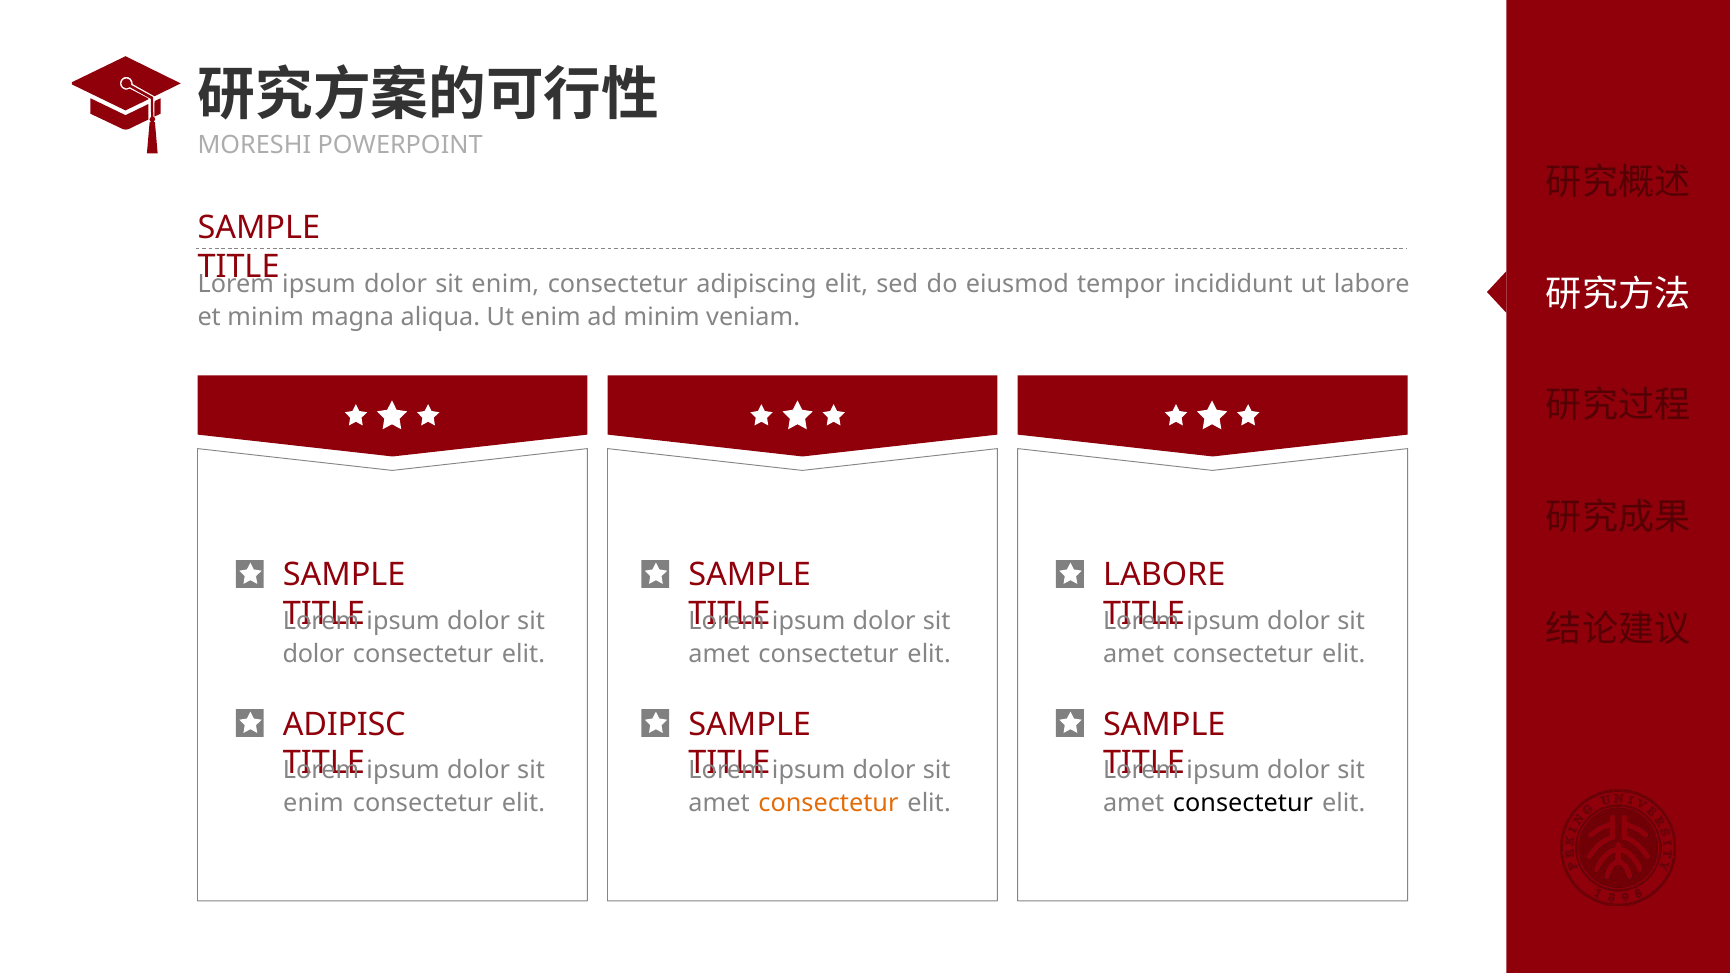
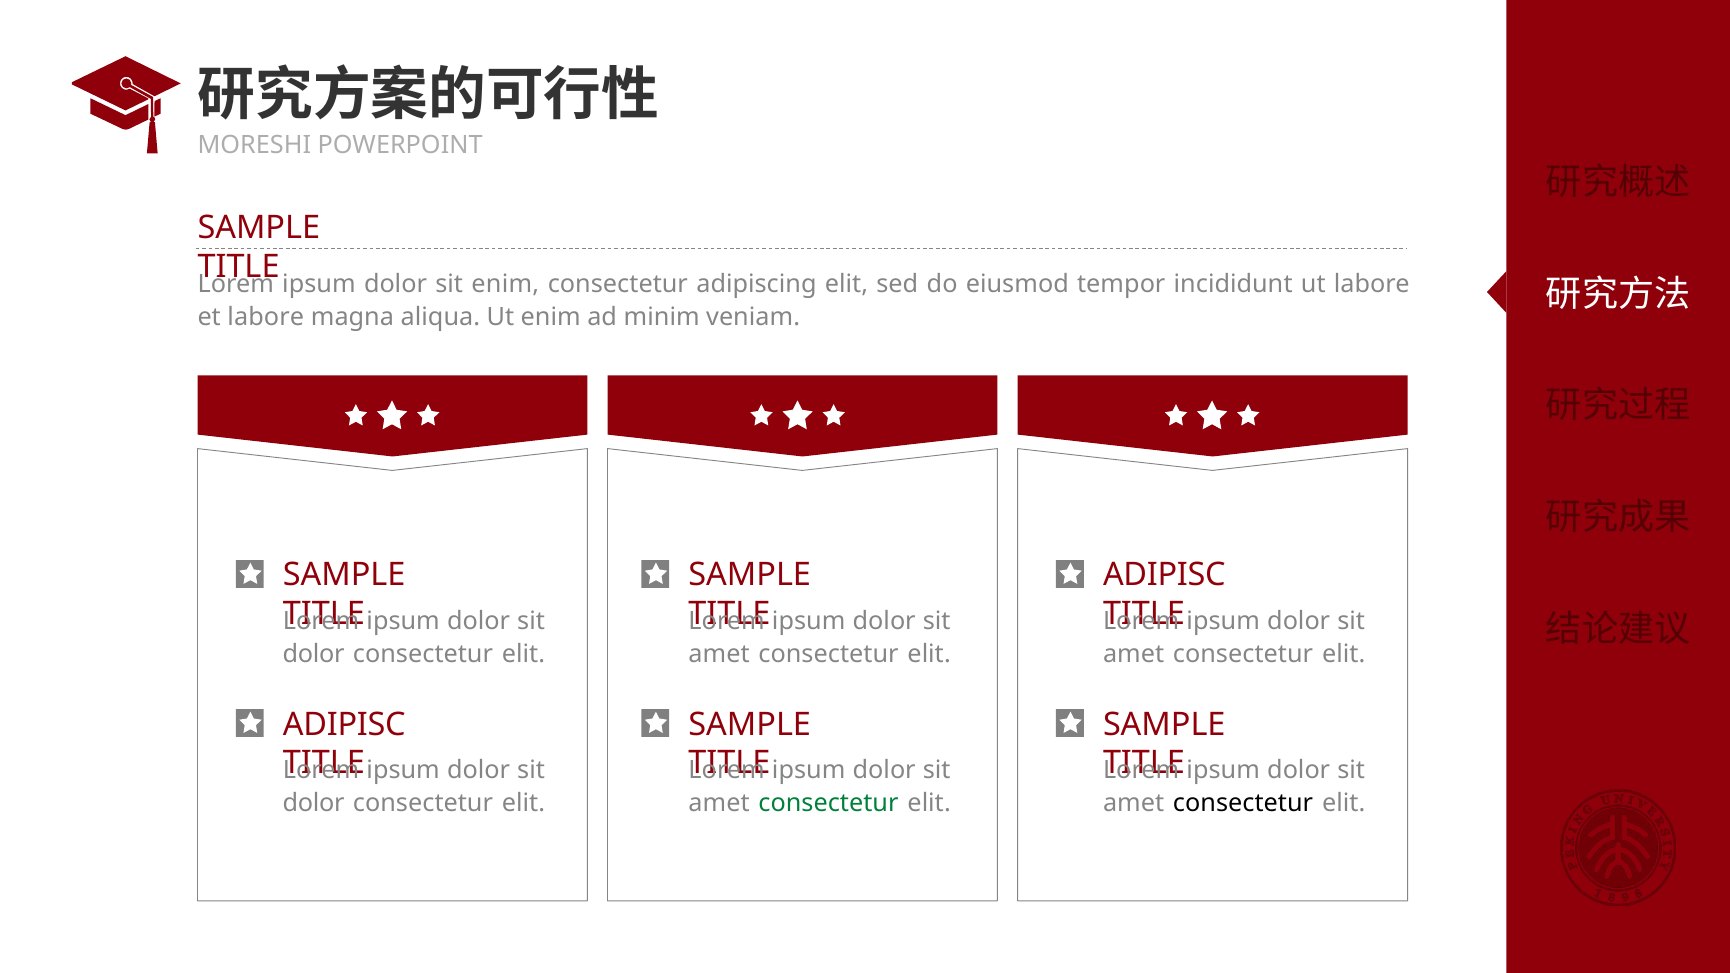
et minim: minim -> labore (266, 317)
LABORE: LABORE -> ADIPISC (1164, 575)
enim: enim -> dolor (314, 804)
consectetur colour: orange -> green (828, 804)
